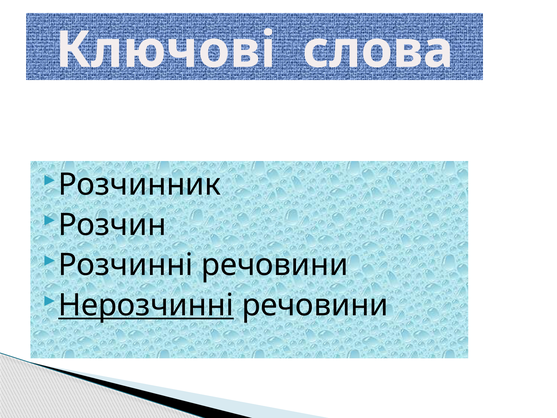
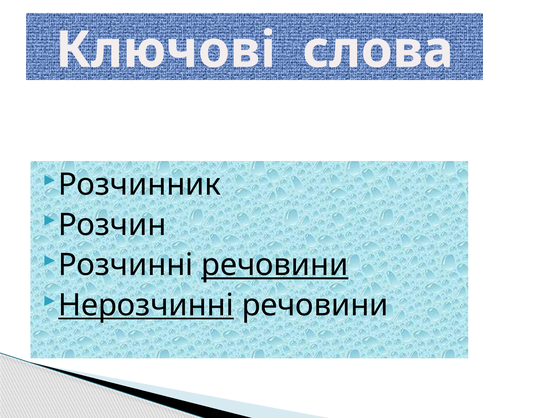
речовини underline: none -> present (275, 265)
